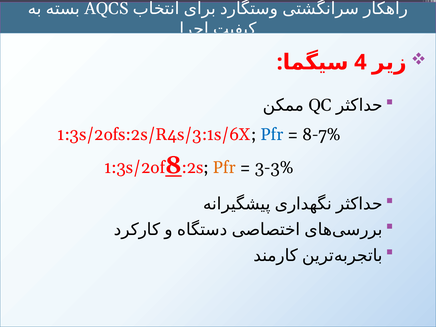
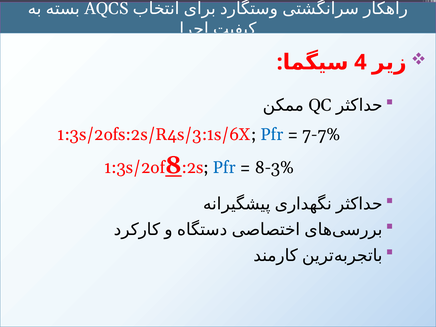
8-7%: 8-7% -> 7-7% (321, 135)
Pfr colour: orange -> blue (224, 168)
3-3%: 3-3% -> 8-3% (274, 168)
